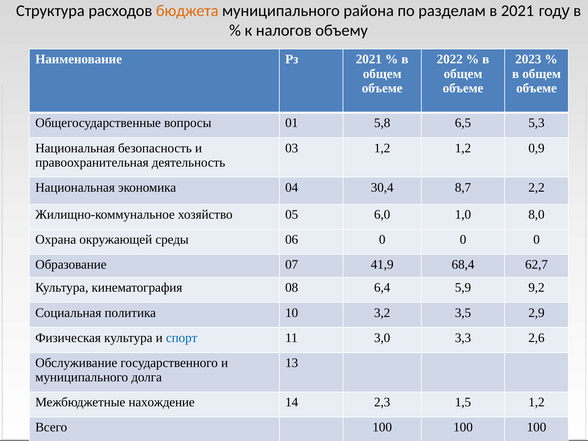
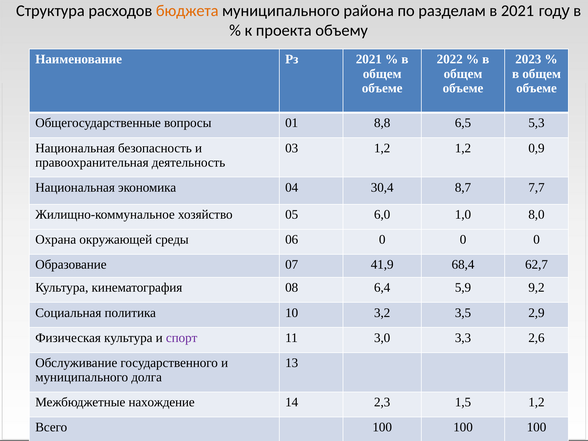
налогов: налогов -> проекта (284, 31)
5,8: 5,8 -> 8,8 (382, 123)
2,2: 2,2 -> 7,7 (536, 187)
спорт colour: blue -> purple (182, 338)
